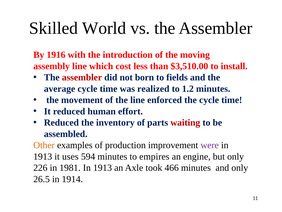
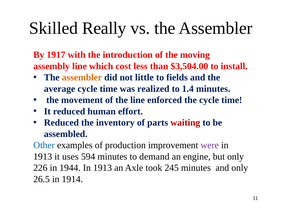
World: World -> Really (104, 28)
1916: 1916 -> 1917 (56, 55)
$3,510.00: $3,510.00 -> $3,504.00 (189, 66)
assembler colour: red -> orange (82, 77)
born: born -> little (144, 77)
1.2: 1.2 -> 1.4 (188, 89)
Other colour: orange -> blue (44, 145)
empires: empires -> demand (154, 156)
1981: 1981 -> 1944 (70, 167)
466: 466 -> 245 (172, 167)
